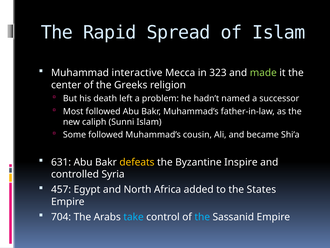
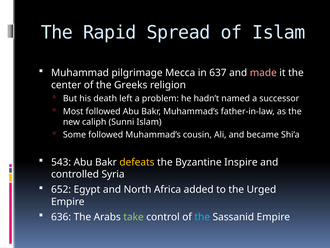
interactive: interactive -> pilgrimage (137, 73)
323: 323 -> 637 (218, 73)
made colour: light green -> pink (263, 73)
631: 631 -> 543 (61, 162)
457: 457 -> 652 (61, 189)
States: States -> Urged (261, 189)
704: 704 -> 636 (61, 217)
take colour: light blue -> light green (134, 217)
